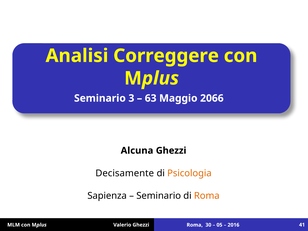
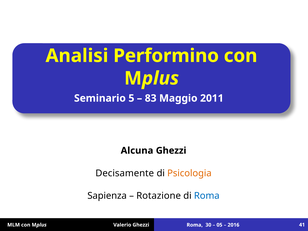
Correggere: Correggere -> Performino (166, 56)
3: 3 -> 5 (131, 98)
63: 63 -> 83 (151, 98)
2066: 2066 -> 2011 (212, 98)
Seminario: Seminario -> Rotazione (159, 196)
Roma colour: orange -> blue (207, 196)
